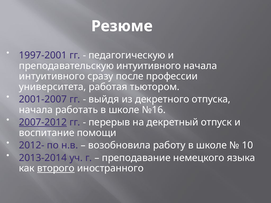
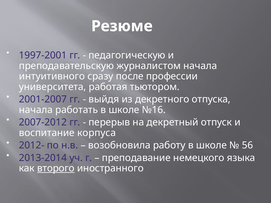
преподавательскую интуитивного: интуитивного -> журналистом (149, 66)
2007-2012 underline: present -> none (43, 122)
помощи: помощи -> корпуса (97, 133)
10: 10 -> 56 (247, 146)
